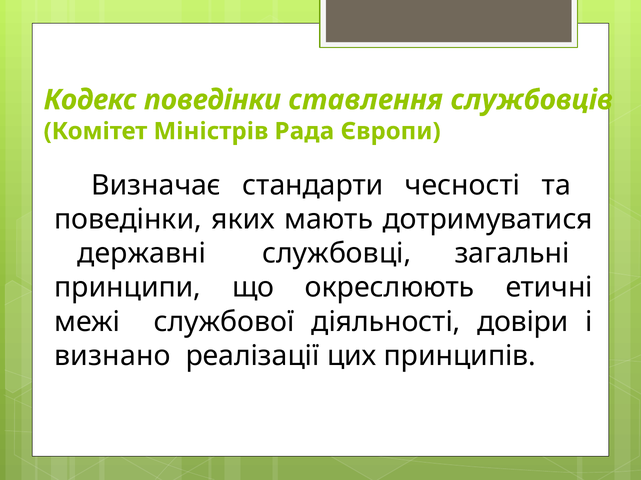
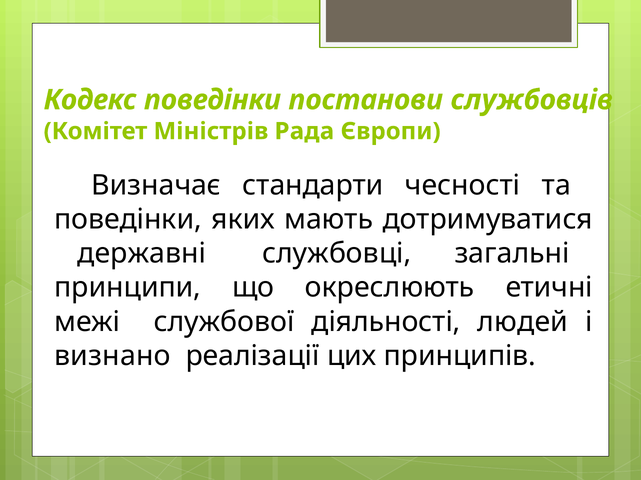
ставлення: ставлення -> постанови (366, 100)
довіри: довіри -> людей (523, 322)
